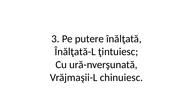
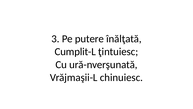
Înălţată-L: Înălţată-L -> Cumplit-L (75, 51)
